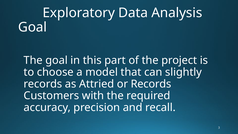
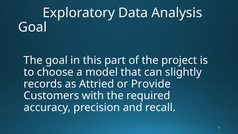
or Records: Records -> Provide (151, 84)
